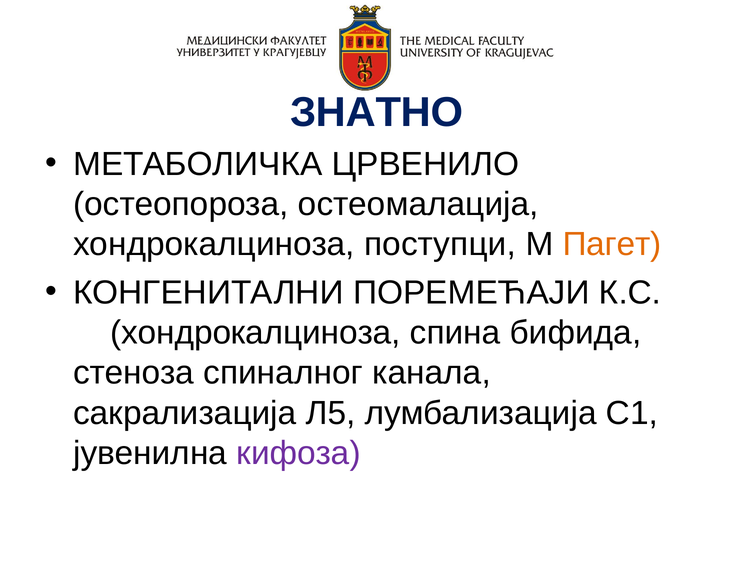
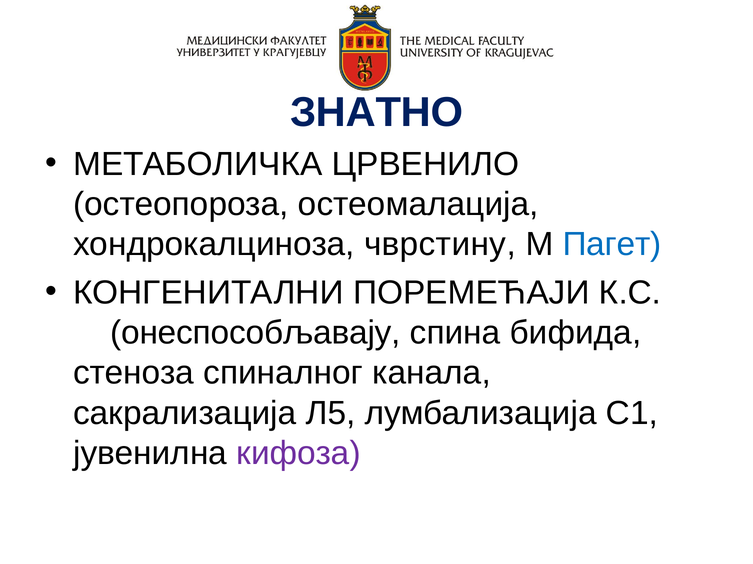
поступци: поступци -> чврстину (440, 245)
Пагет colour: orange -> blue (612, 245)
хондрокалциноза: хондрокалциноза -> онеспособљавају (255, 333)
